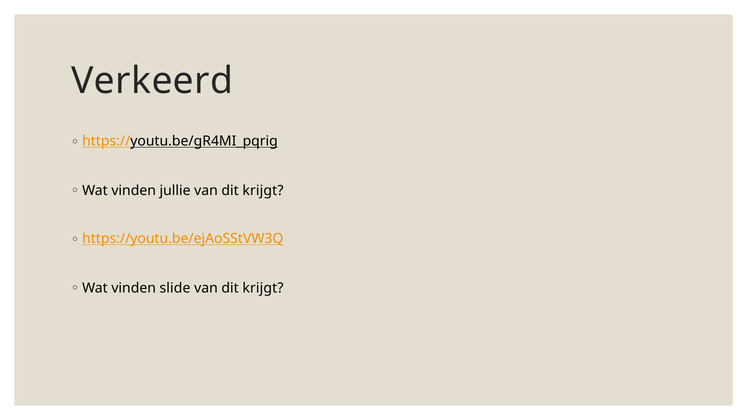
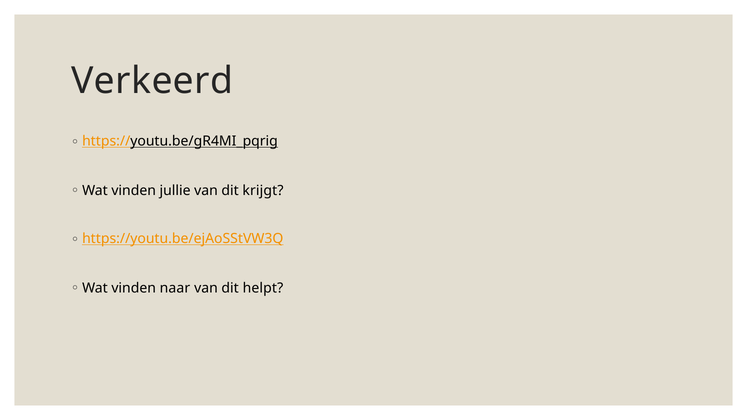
slide: slide -> naar (175, 288)
krijgt: krijgt -> helpt (263, 288)
